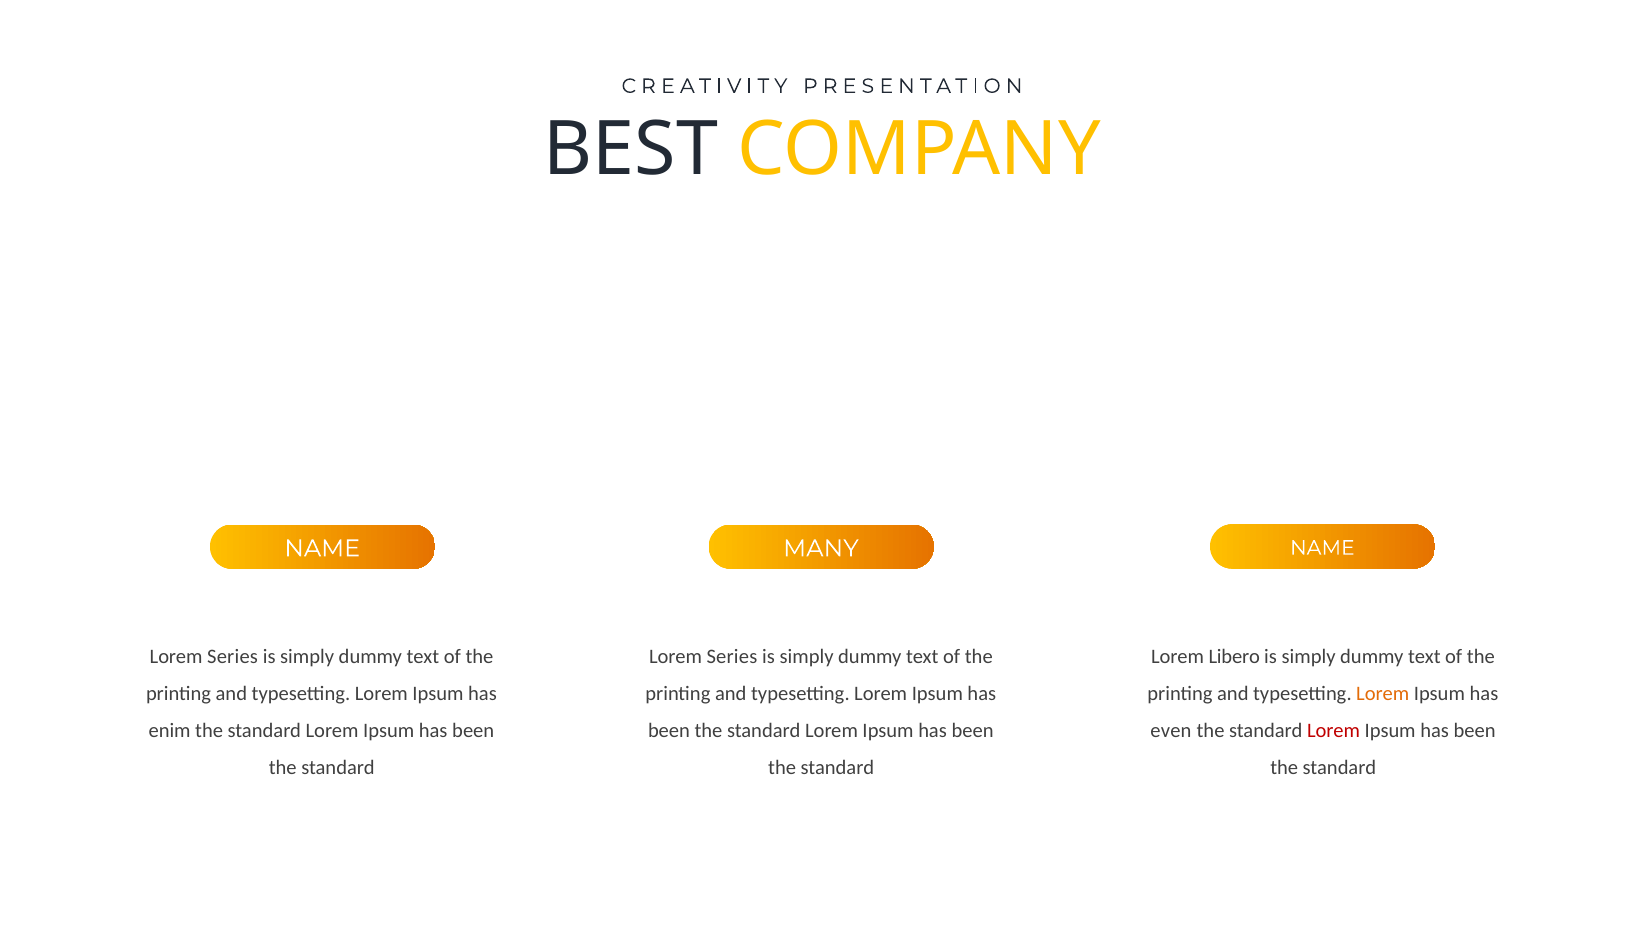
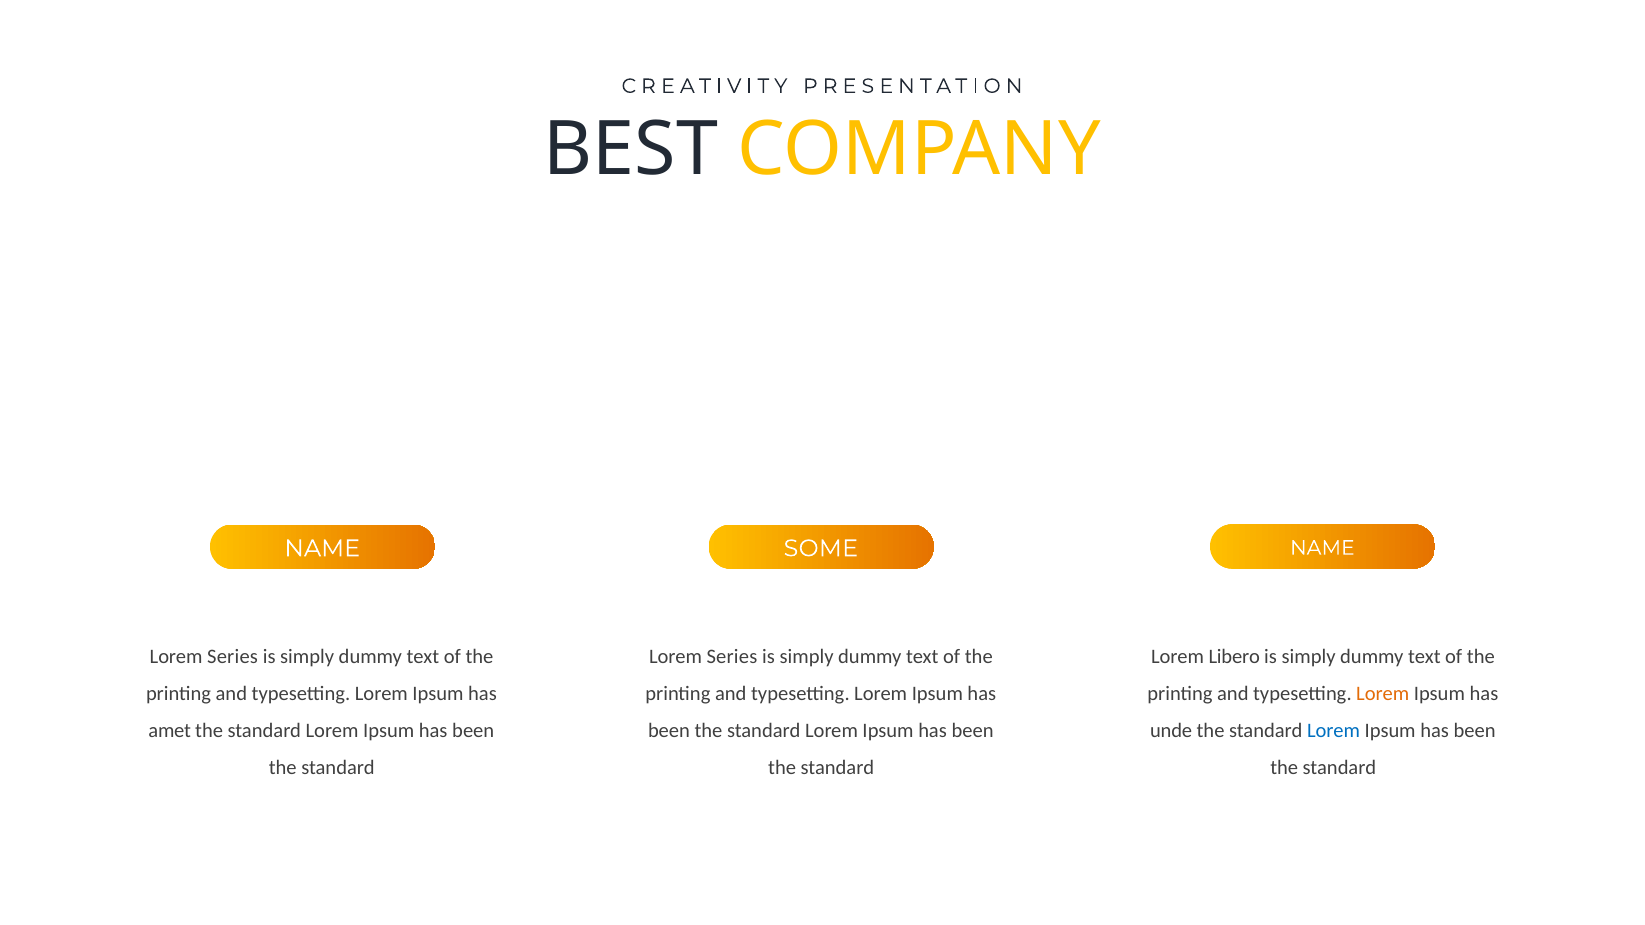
MANY: MANY -> SOME (821, 549)
enim: enim -> amet (170, 731)
even: even -> unde (1171, 731)
Lorem colour: red -> blue (1334, 731)
